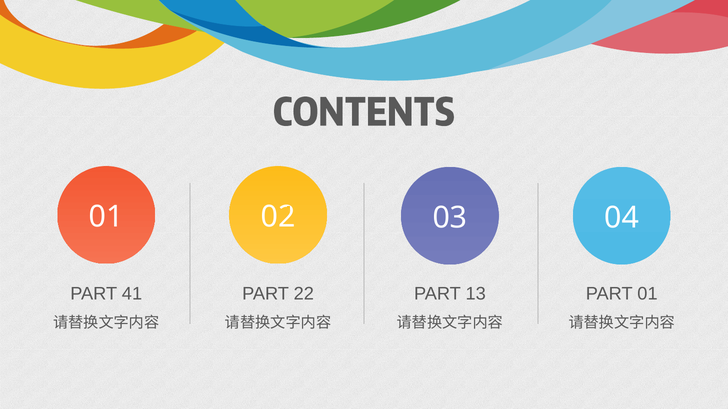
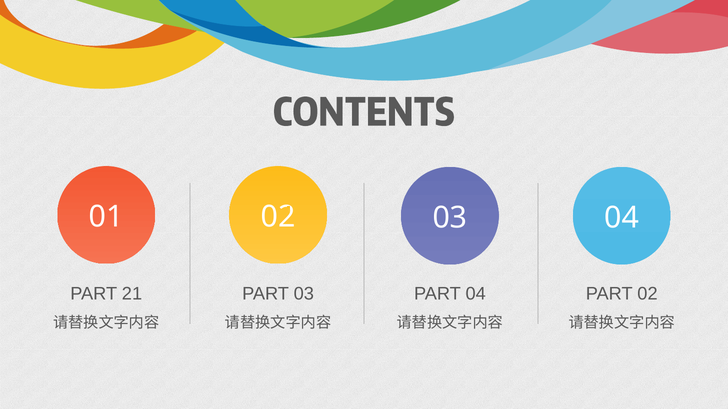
41: 41 -> 21 (132, 294)
PART 22: 22 -> 03 (304, 294)
PART 13: 13 -> 04 (476, 294)
PART 01: 01 -> 02 (648, 294)
